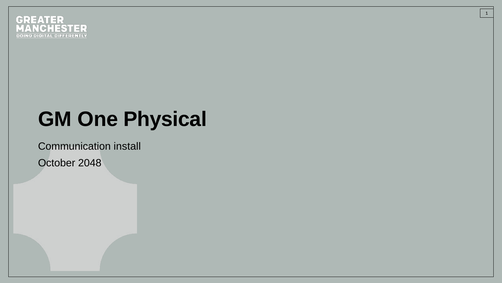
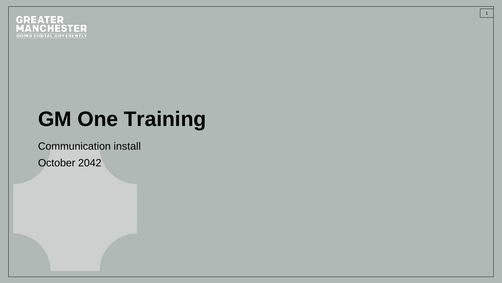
Physical: Physical -> Training (165, 119)
2048: 2048 -> 2042 (90, 163)
